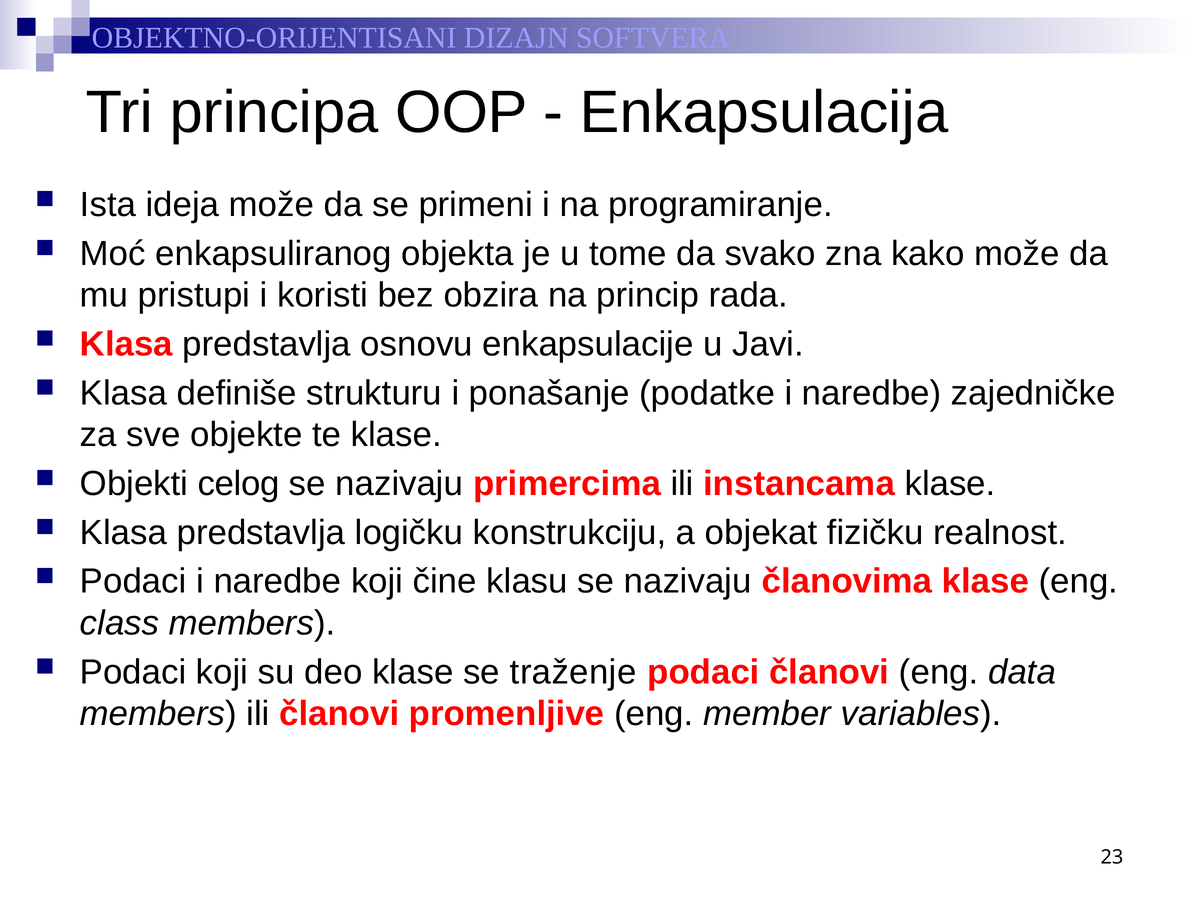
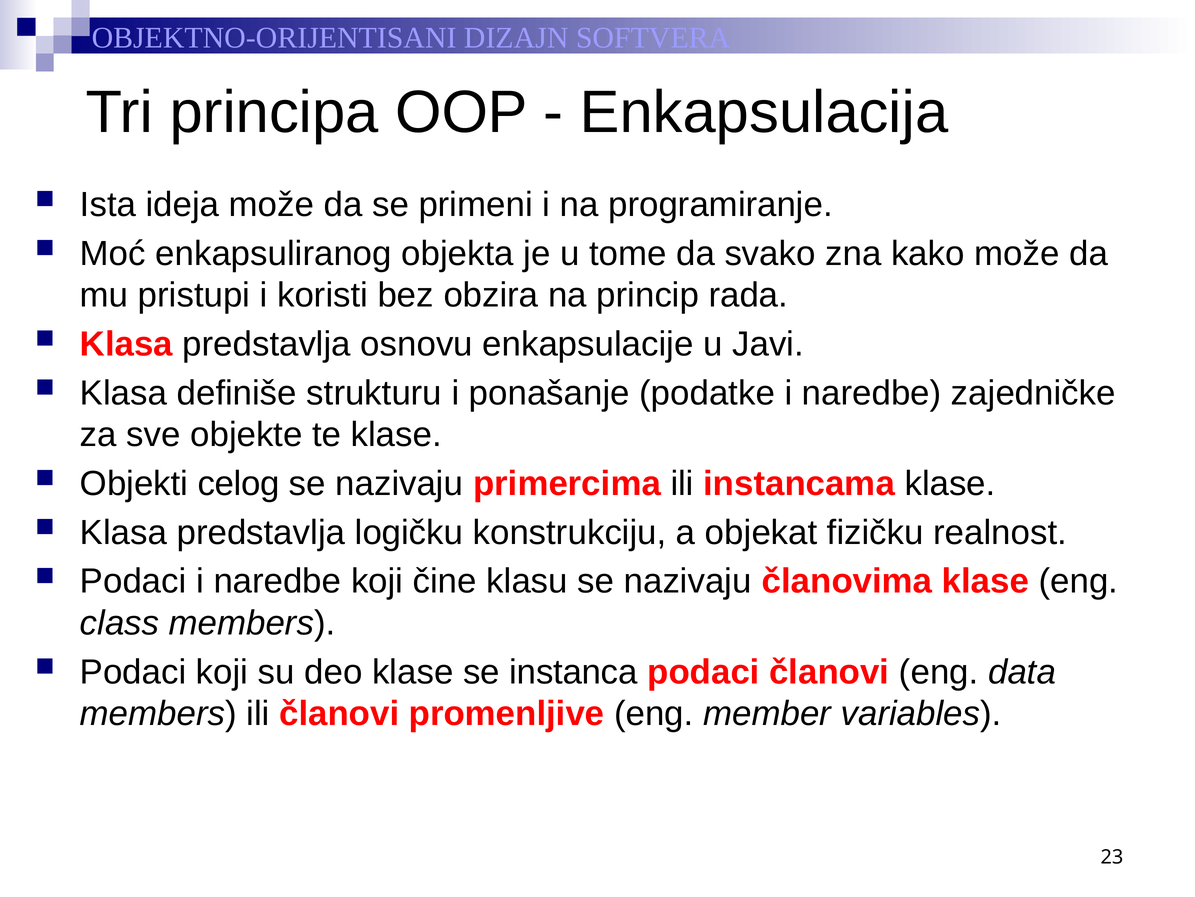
traženje: traženje -> instanca (573, 671)
